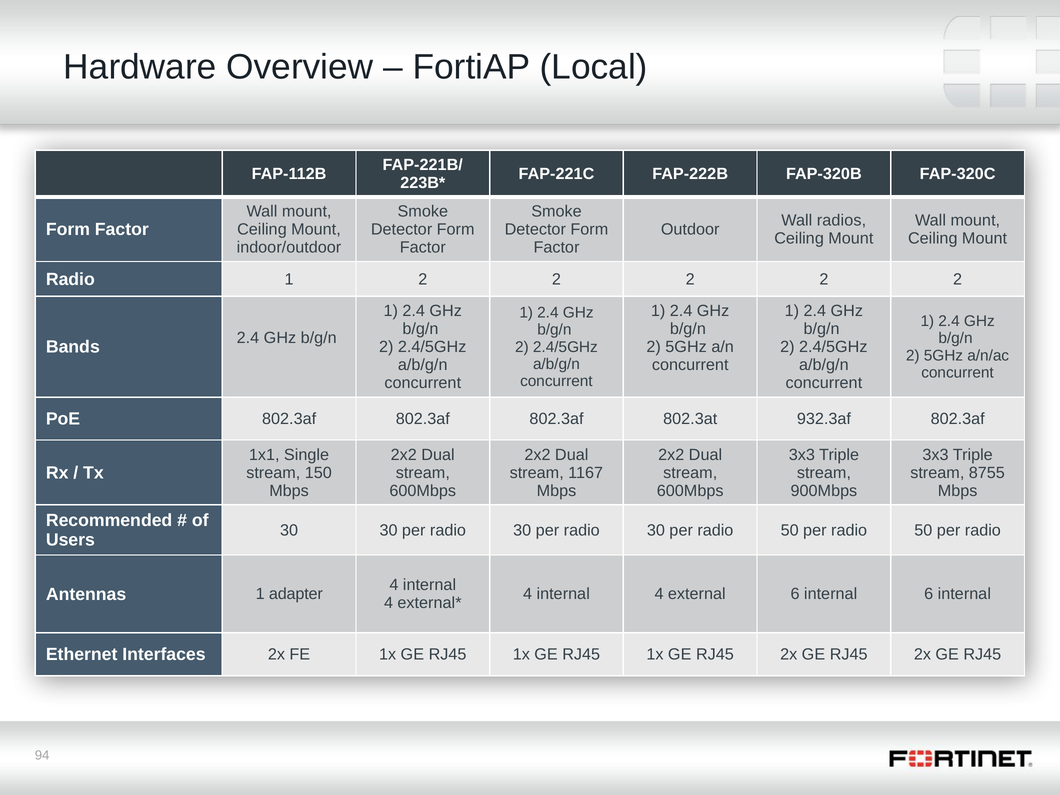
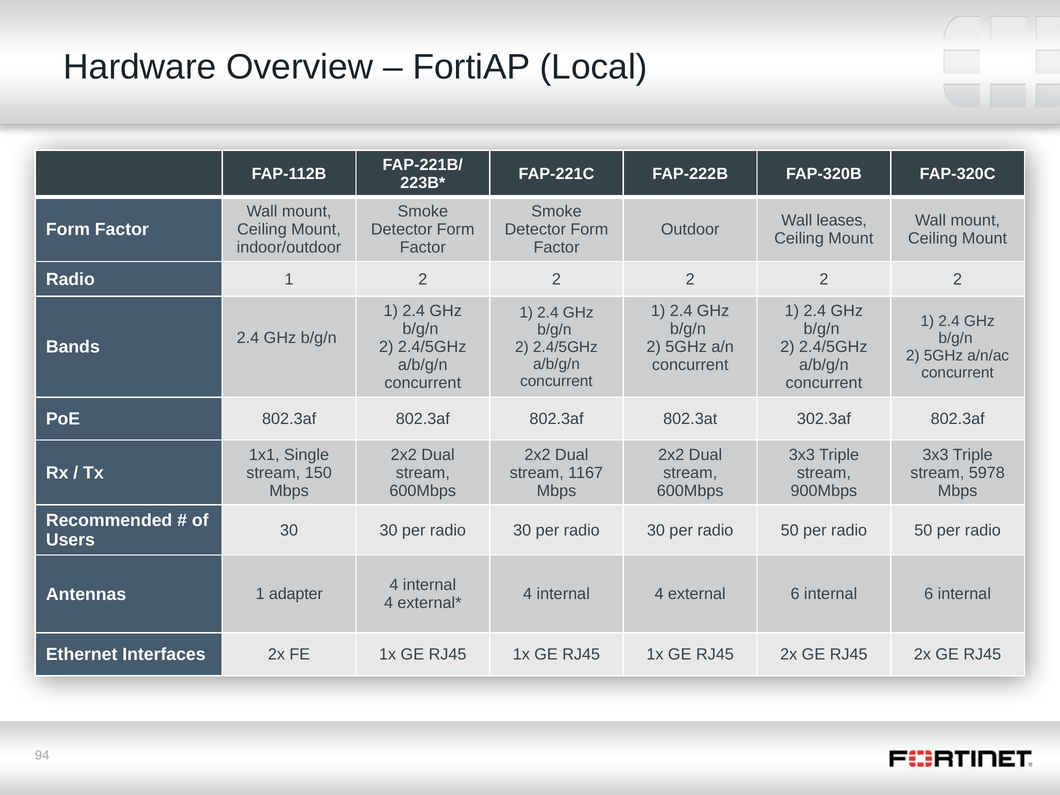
radios: radios -> leases (842, 220)
932.3af: 932.3af -> 302.3af (824, 419)
8755: 8755 -> 5978 (987, 473)
